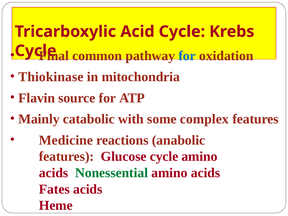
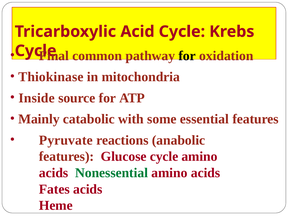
for colour: blue -> black (187, 56)
Flavin: Flavin -> Inside (37, 98)
complex: complex -> essential (204, 119)
Medicine: Medicine -> Pyruvate (66, 140)
